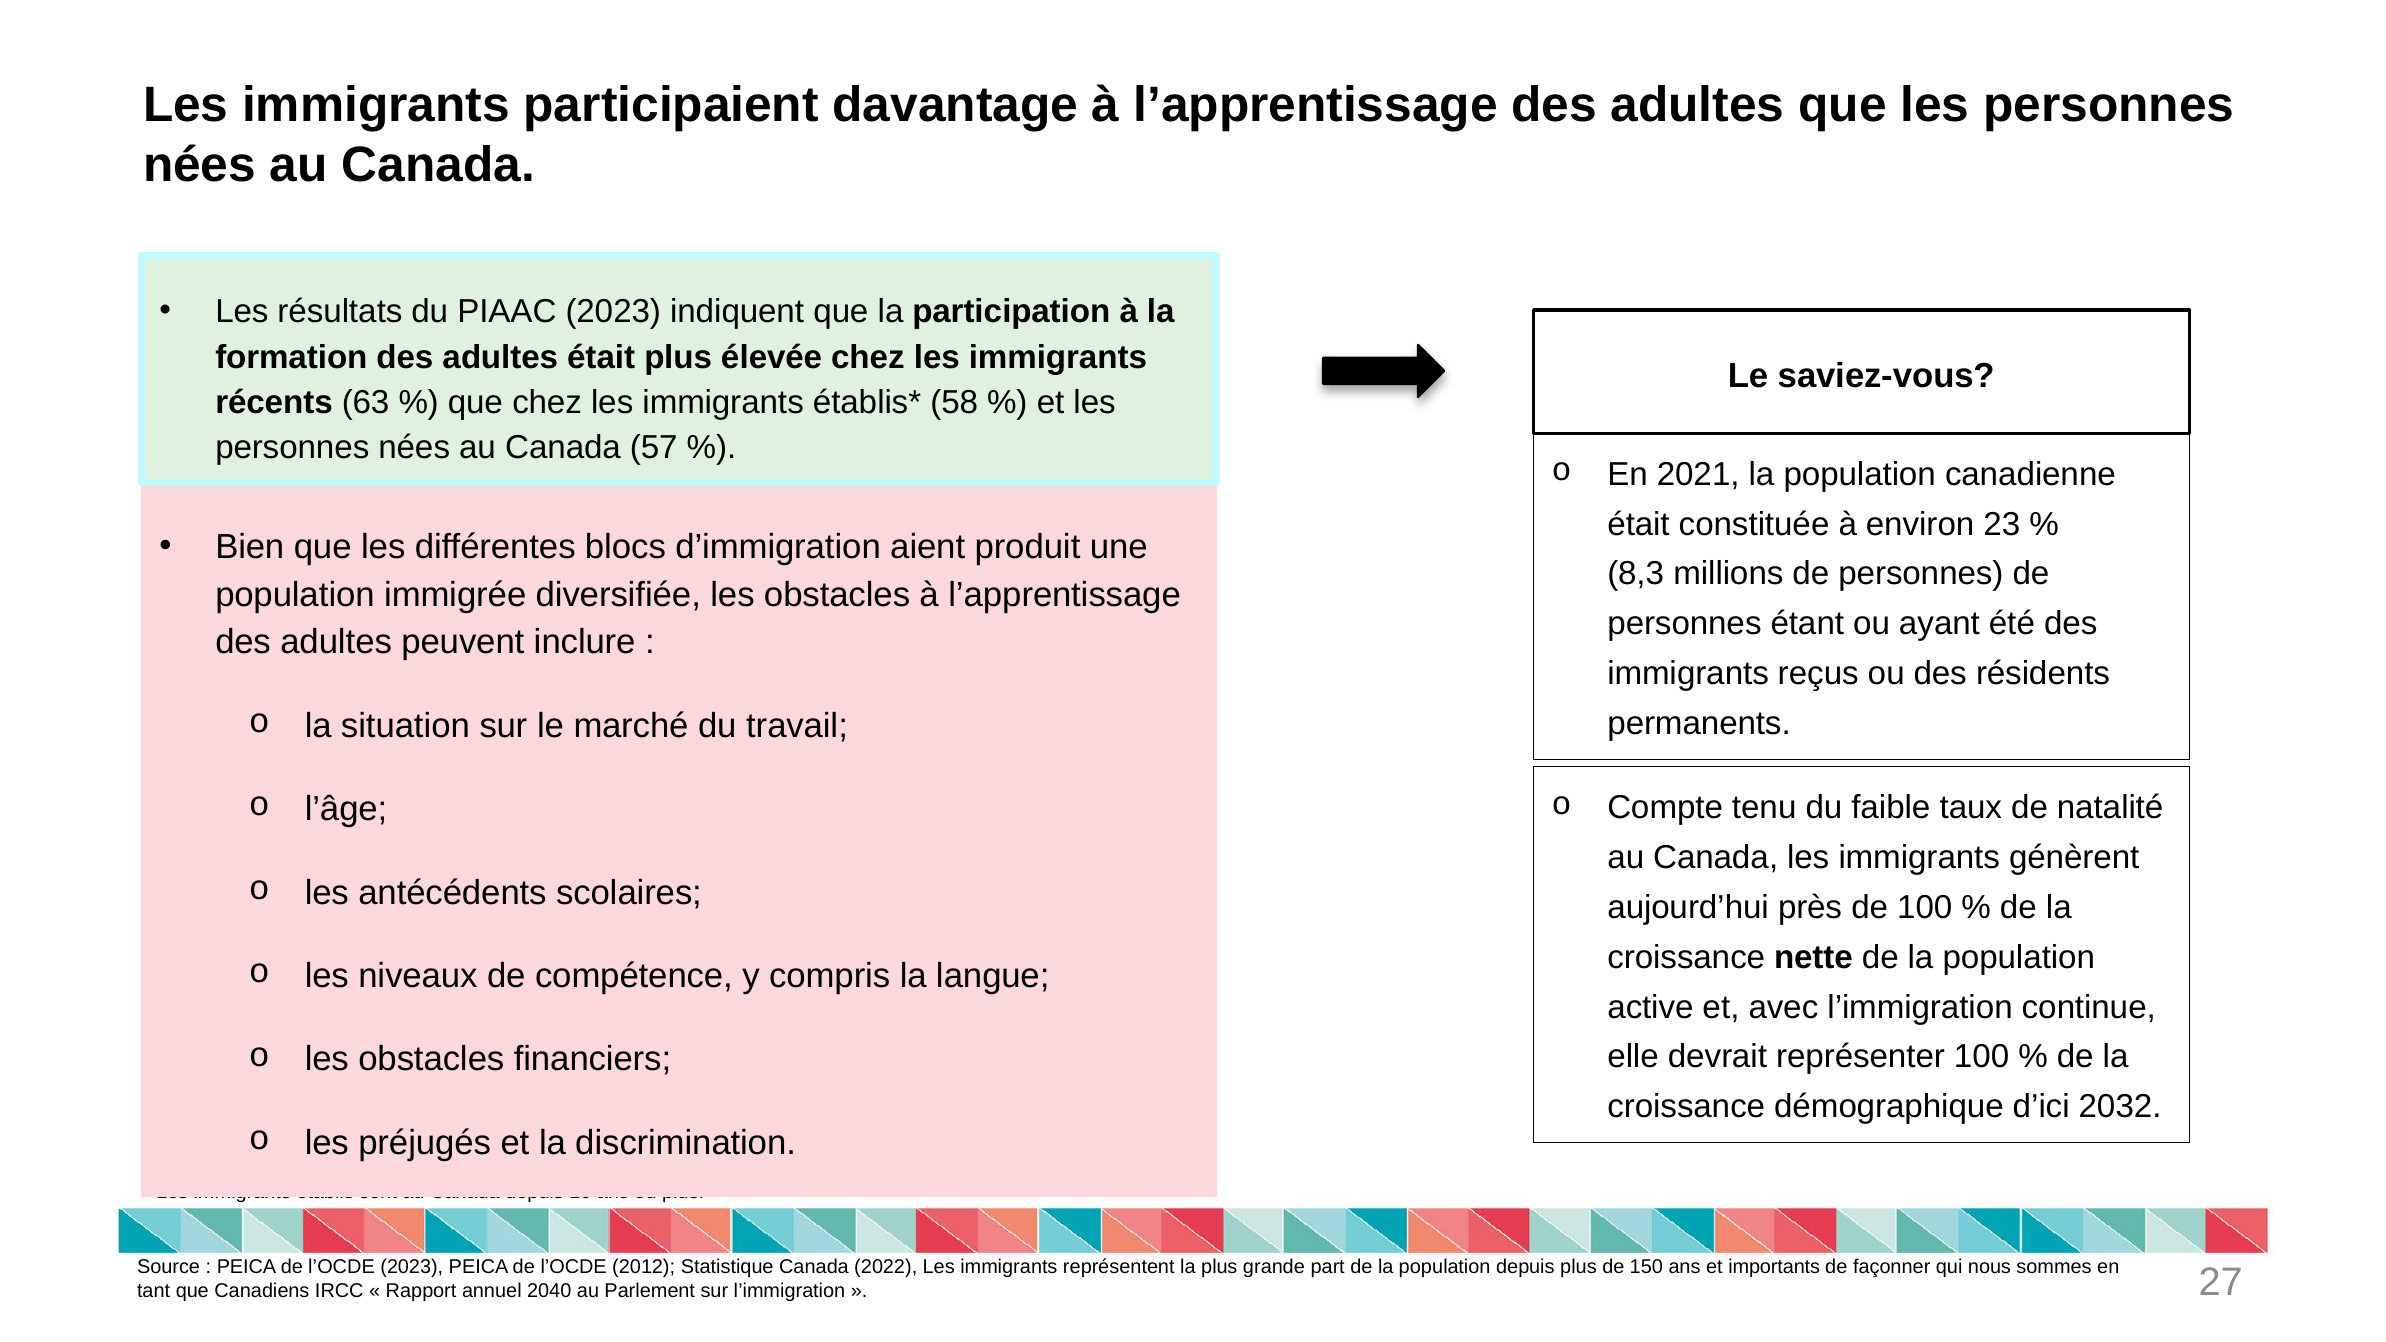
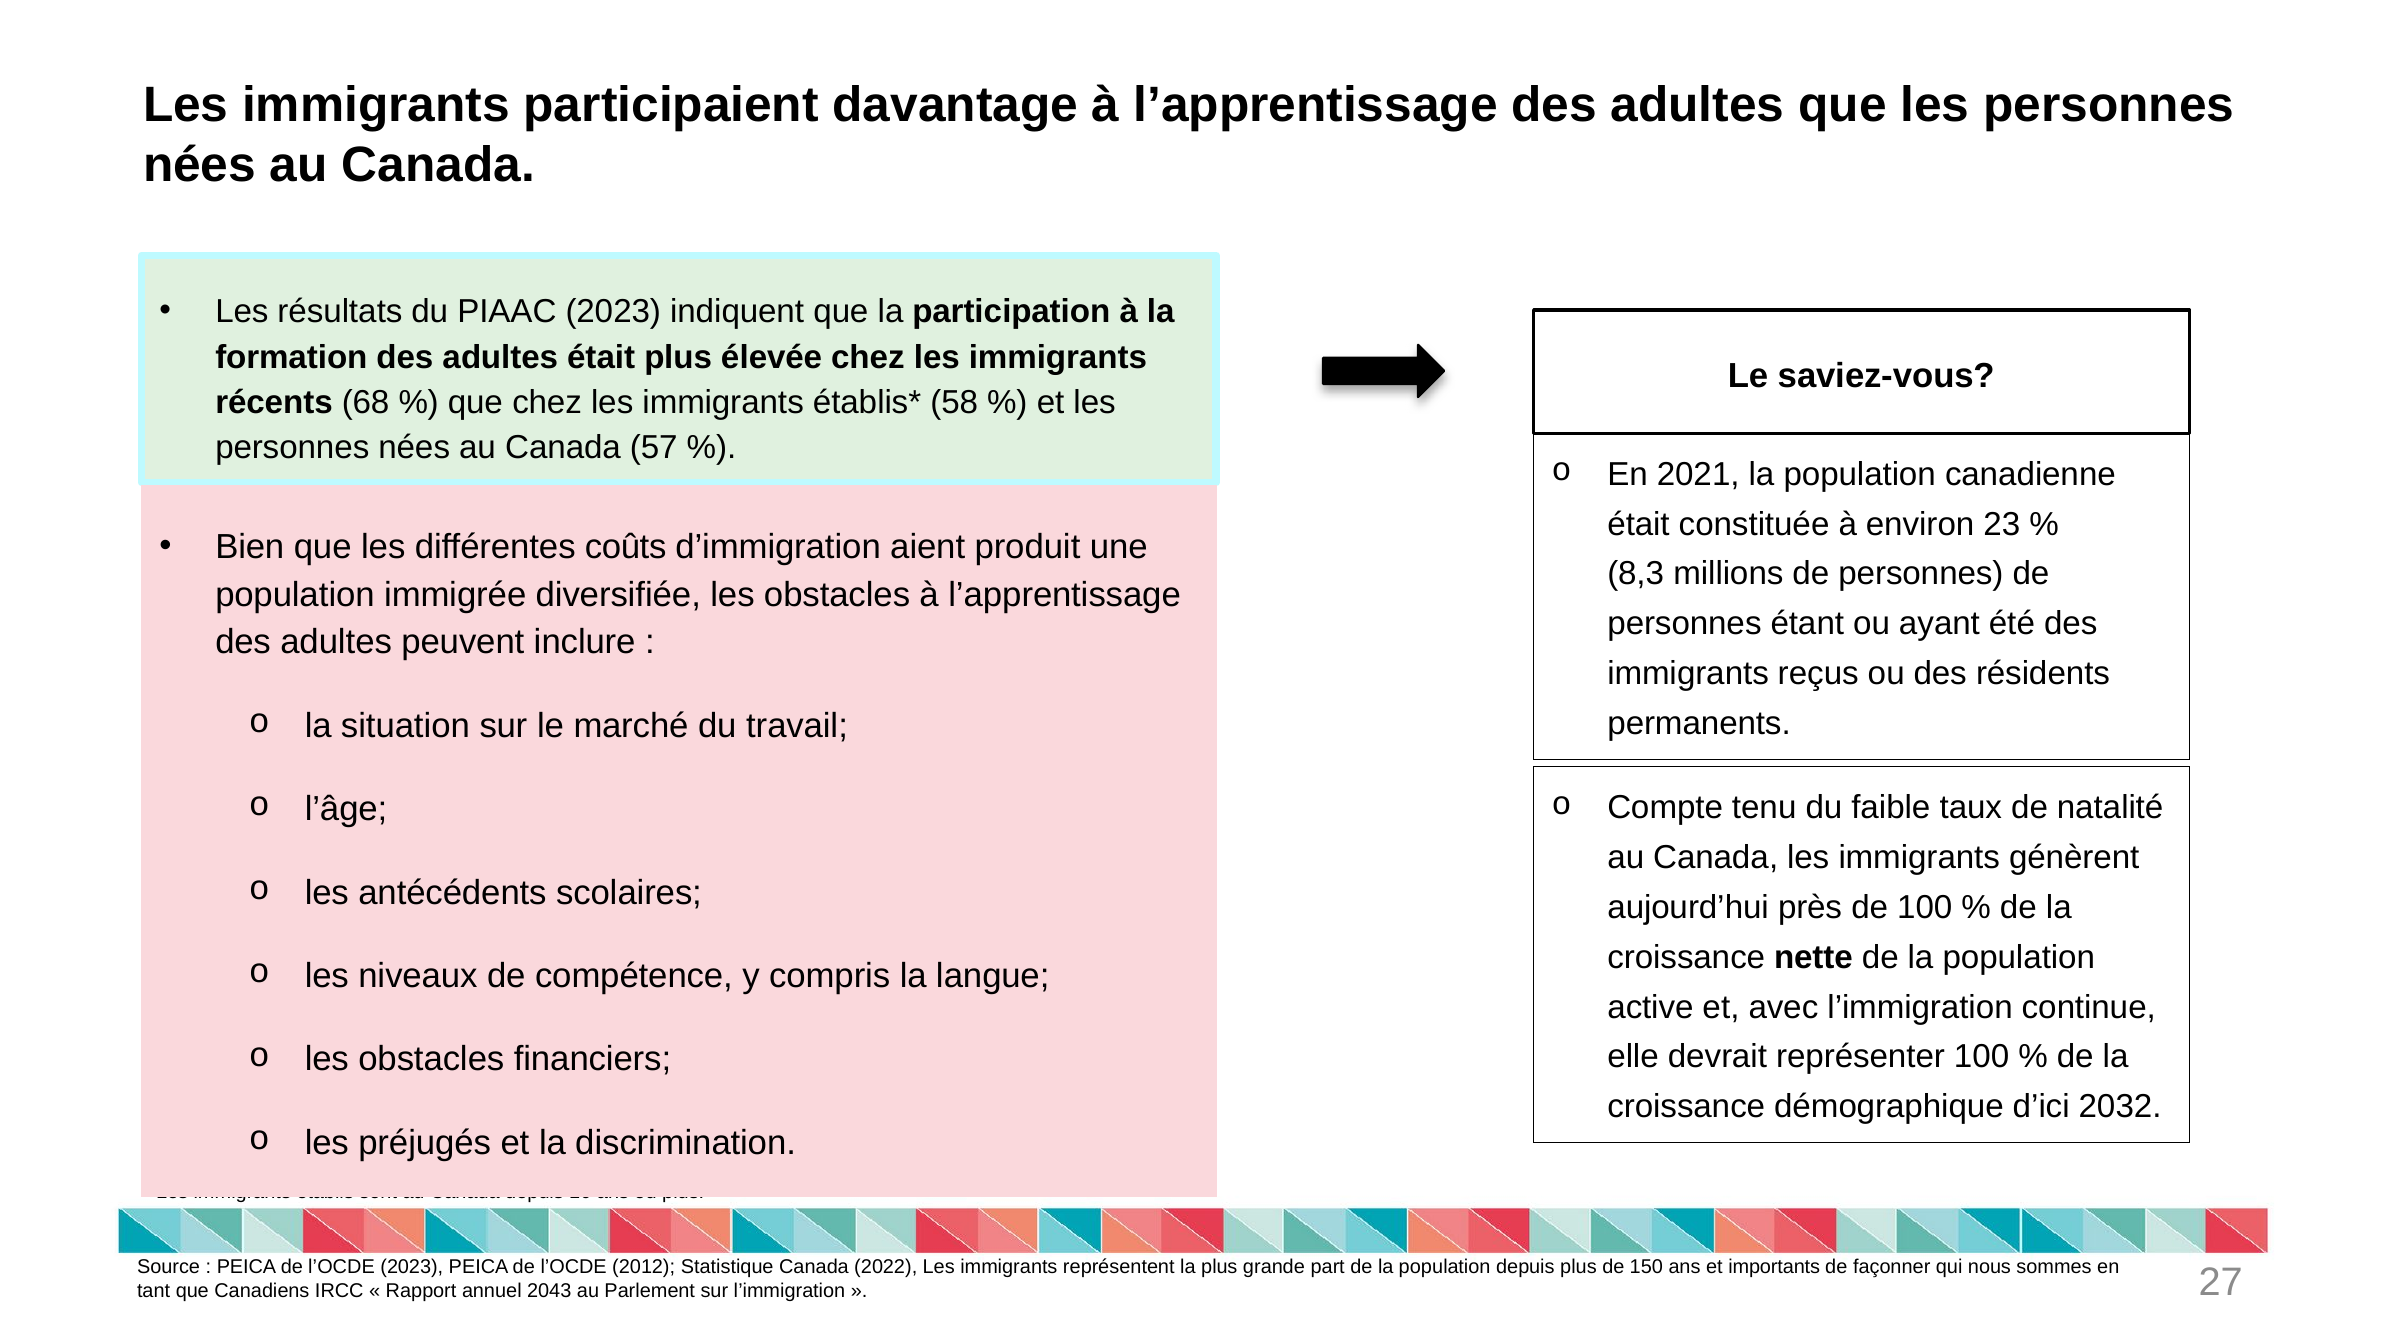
63: 63 -> 68 (366, 403)
blocs: blocs -> coûts (626, 547)
2040: 2040 -> 2043 (549, 1291)
